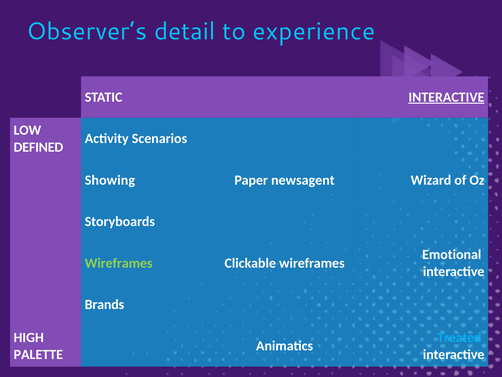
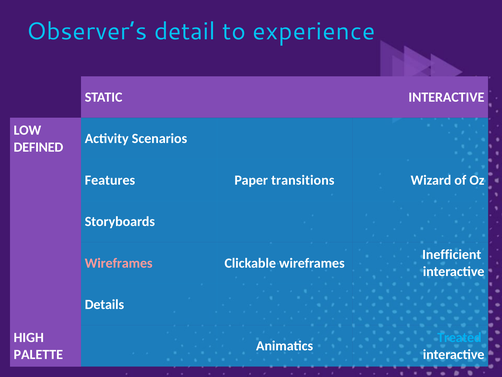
INTERACTIVE underline: present -> none (446, 97)
Showing: Showing -> Features (110, 180)
newsagent: newsagent -> transitions (303, 180)
Emotional: Emotional -> Inefficient (452, 254)
Wireframes colour: light green -> pink (119, 263)
Brands: Brands -> Details (104, 304)
